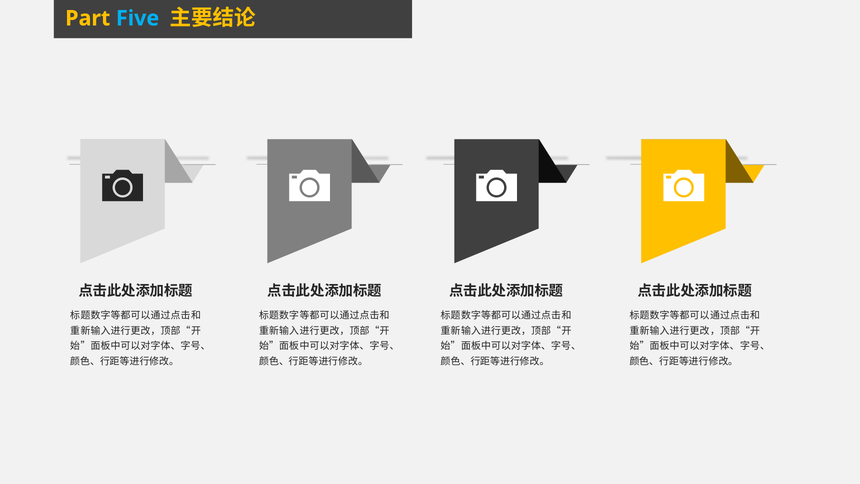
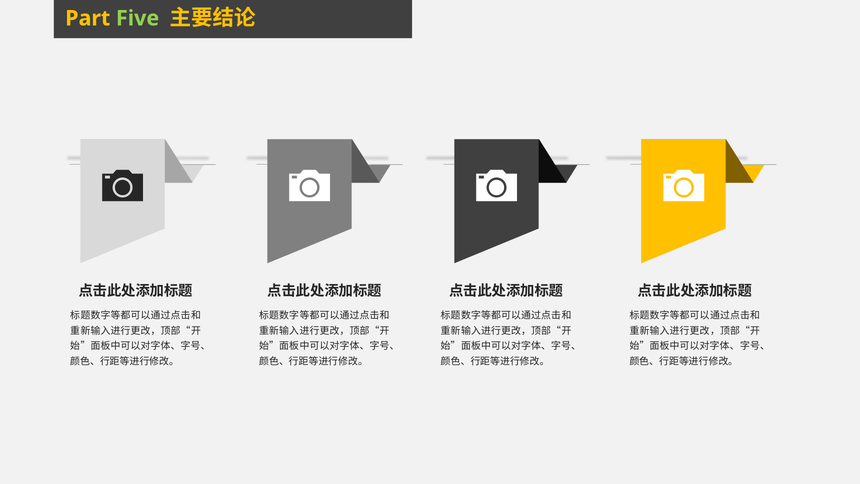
Five colour: light blue -> light green (138, 18)
